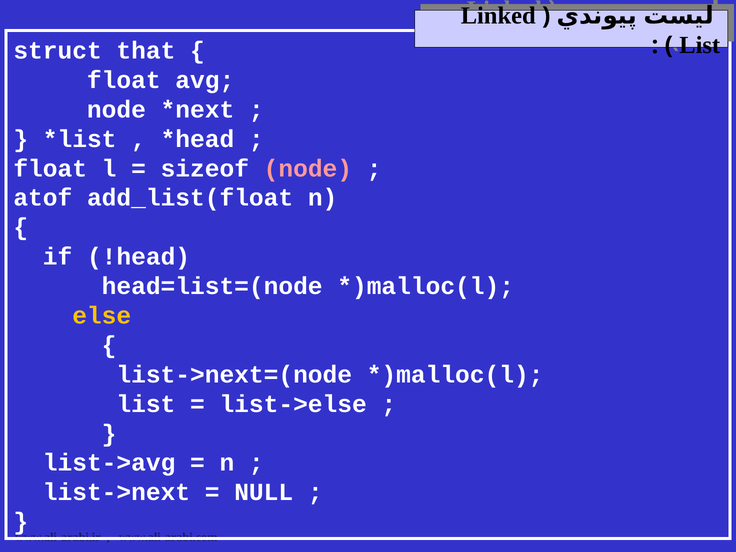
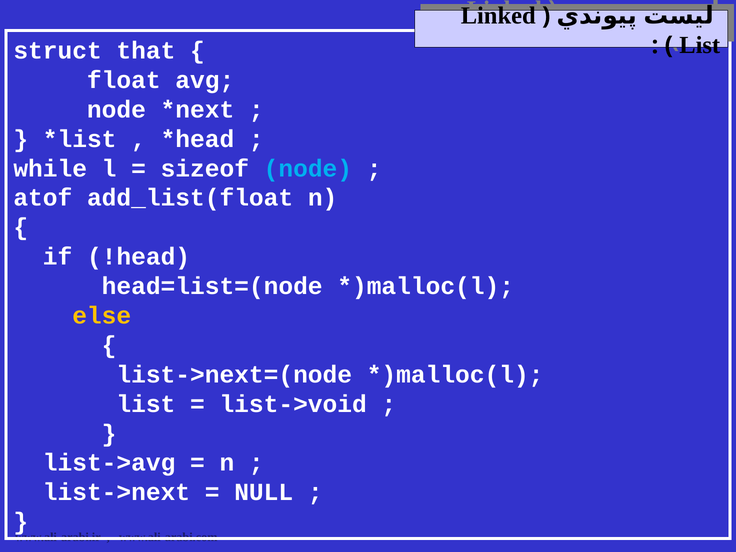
float: float -> while (50, 168)
node colour: pink -> light blue (308, 168)
list->else: list->else -> list->void (293, 404)
